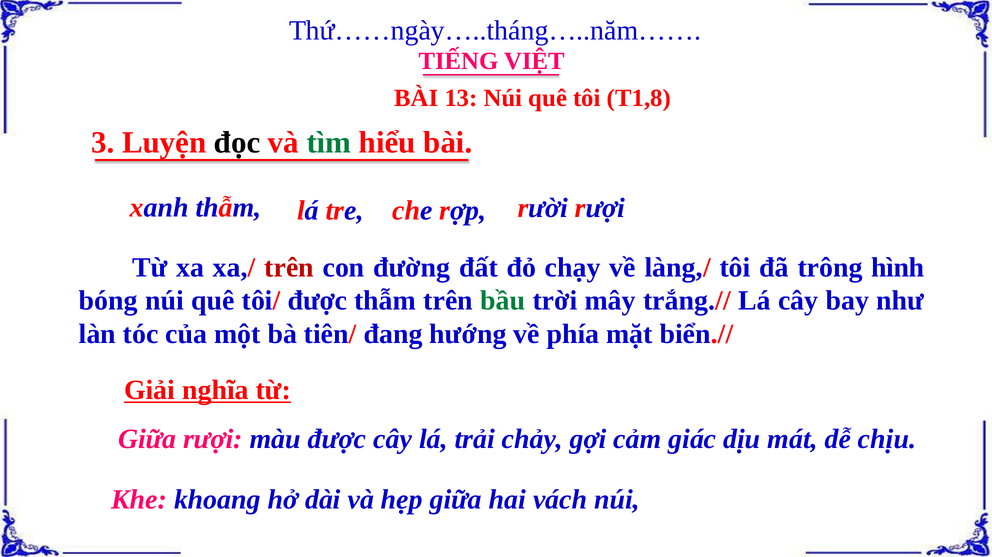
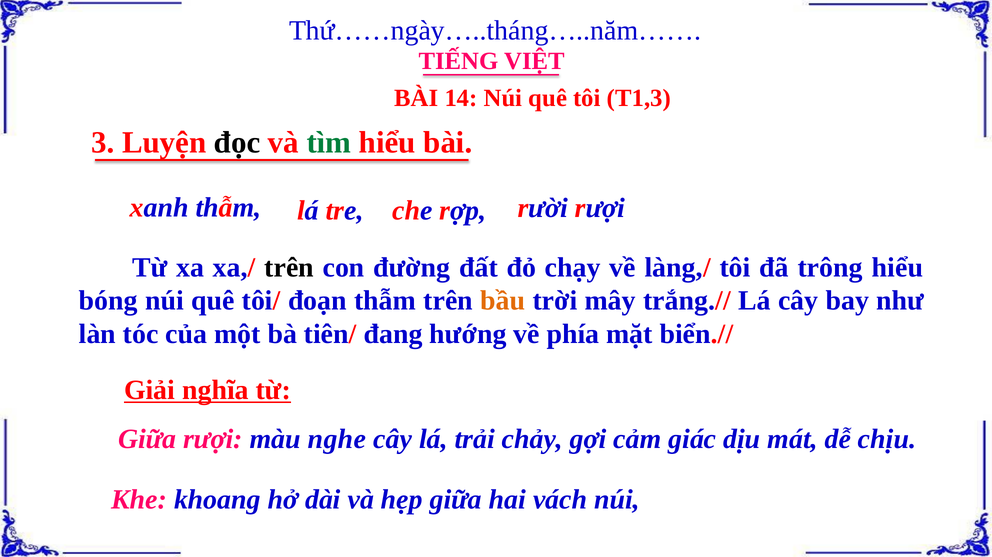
13: 13 -> 14 (461, 98)
T1,8: T1,8 -> T1,3 (639, 98)
trên colour: red -> black (289, 268)
trông hình: hình -> hiểu (897, 268)
tôi/ được: được -> đoạn (317, 301)
bầu colour: green -> orange (503, 301)
màu được: được -> nghe (337, 439)
